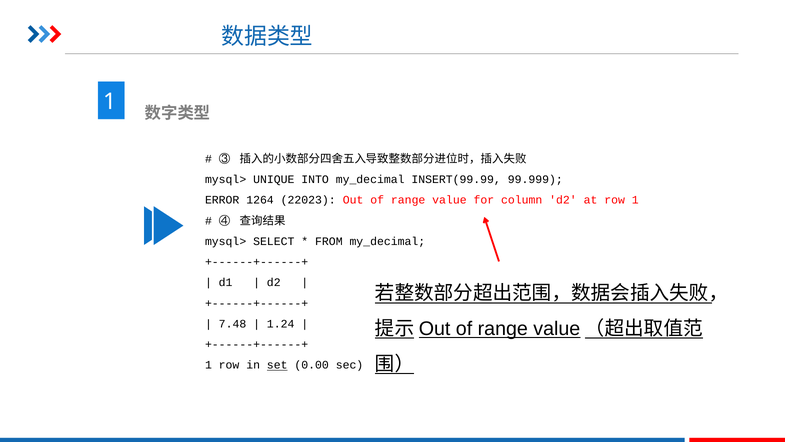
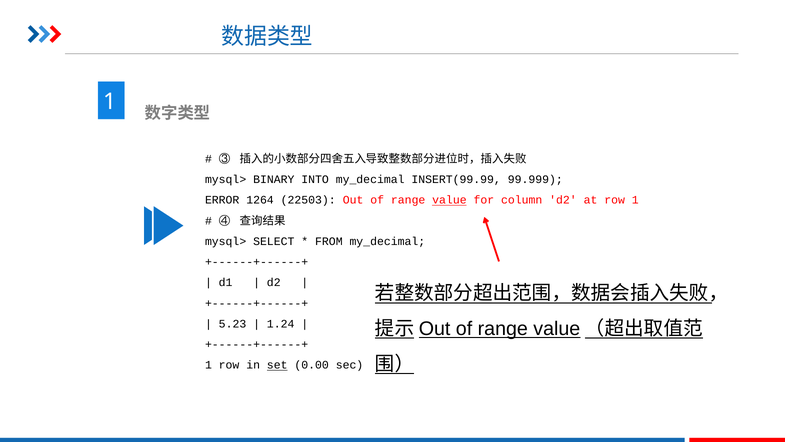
UNIQUE: UNIQUE -> BINARY (274, 179)
22023: 22023 -> 22503 (308, 200)
value underline: none -> present (449, 200)
7.48: 7.48 -> 5.23 (233, 324)
